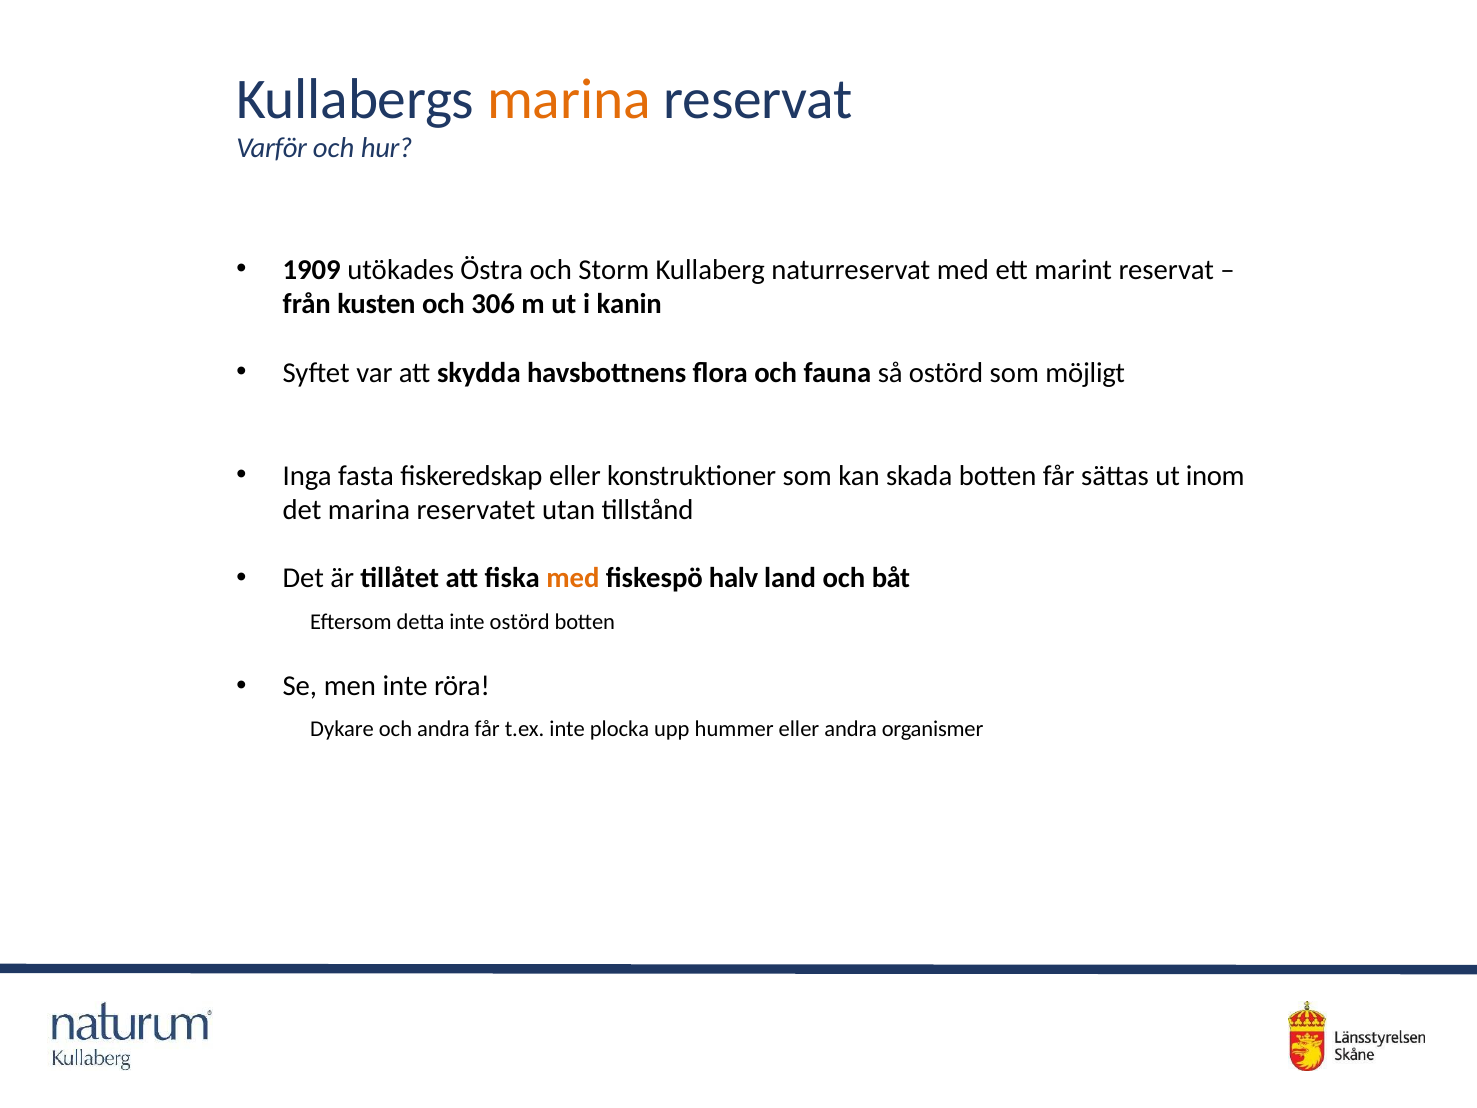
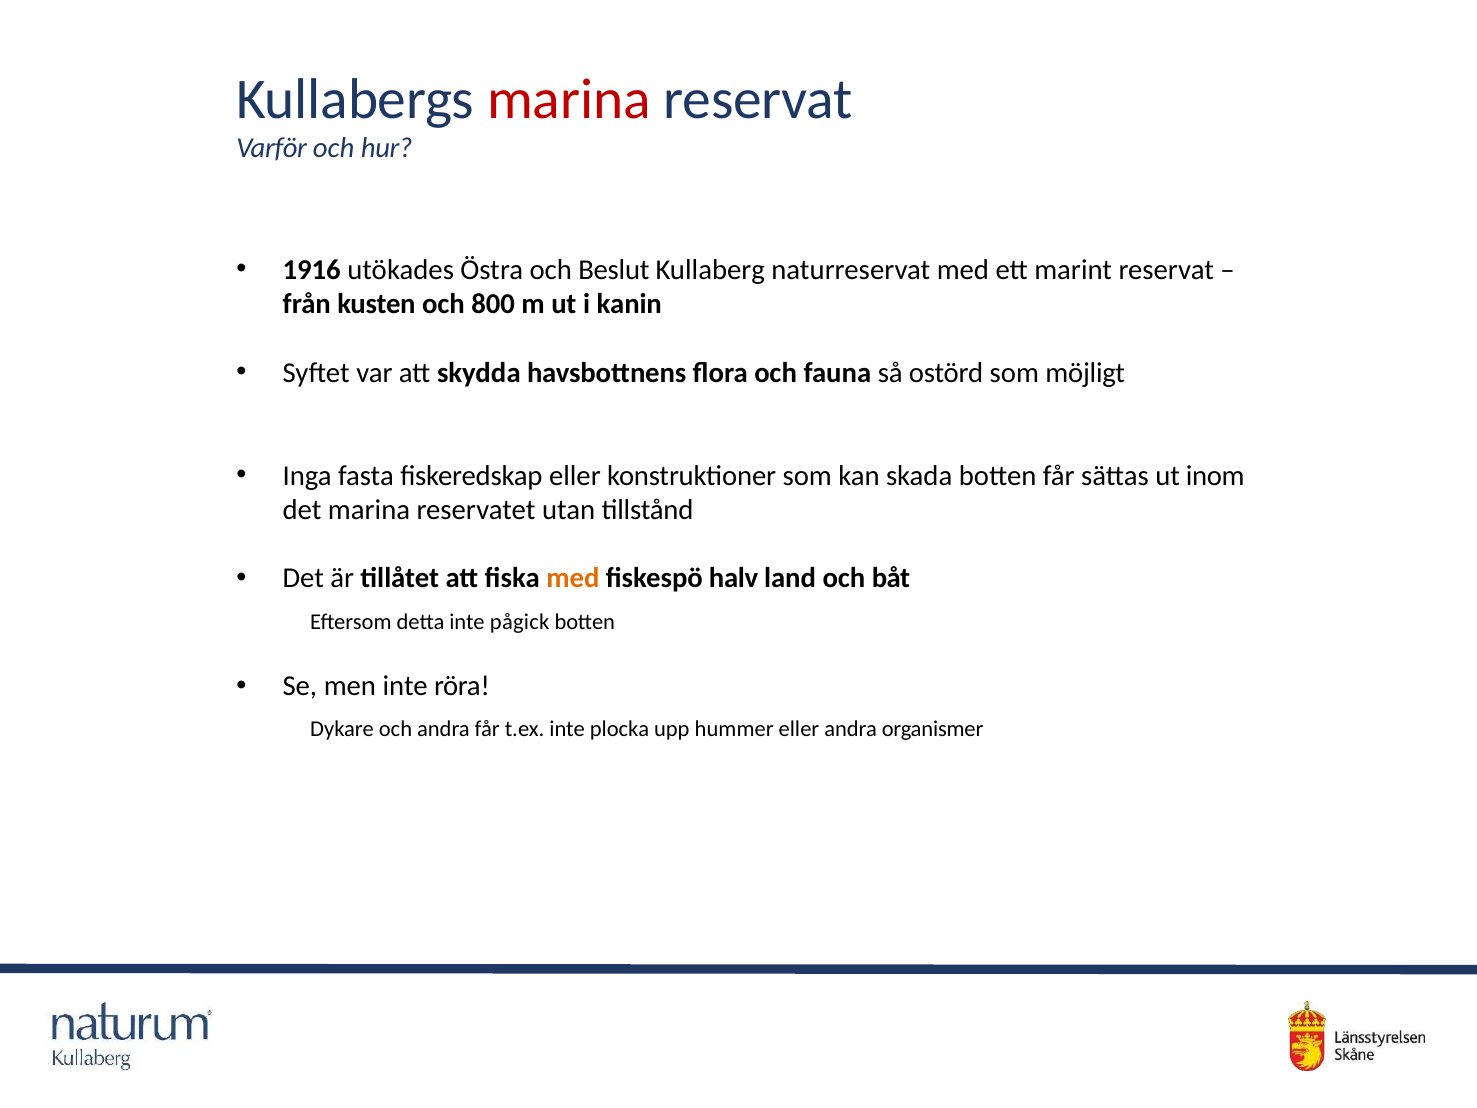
marina colour: orange -> red (569, 100)
1909: 1909 -> 1916 (312, 270)
Storm: Storm -> Beslut (614, 270)
306: 306 -> 800 (493, 304)
inte ostörd: ostörd -> pågick (520, 621)
